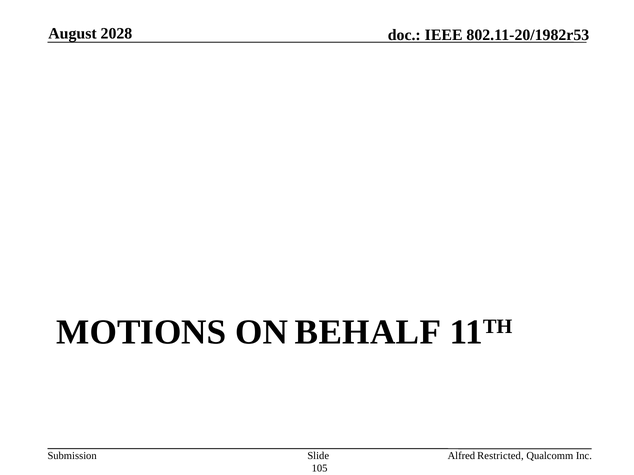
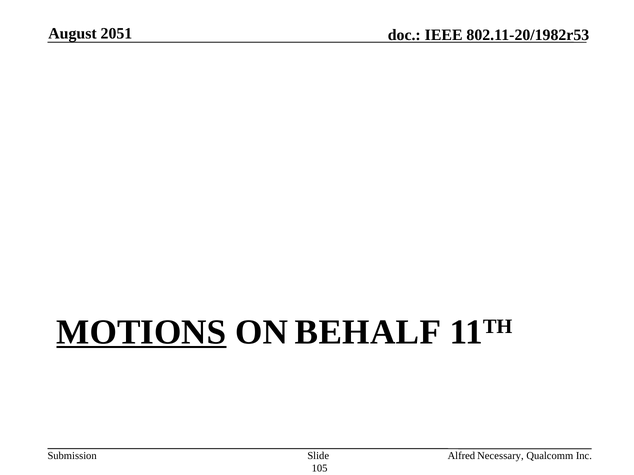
2028: 2028 -> 2051 (116, 34)
MOTIONS underline: none -> present (141, 332)
Restricted: Restricted -> Necessary (500, 456)
